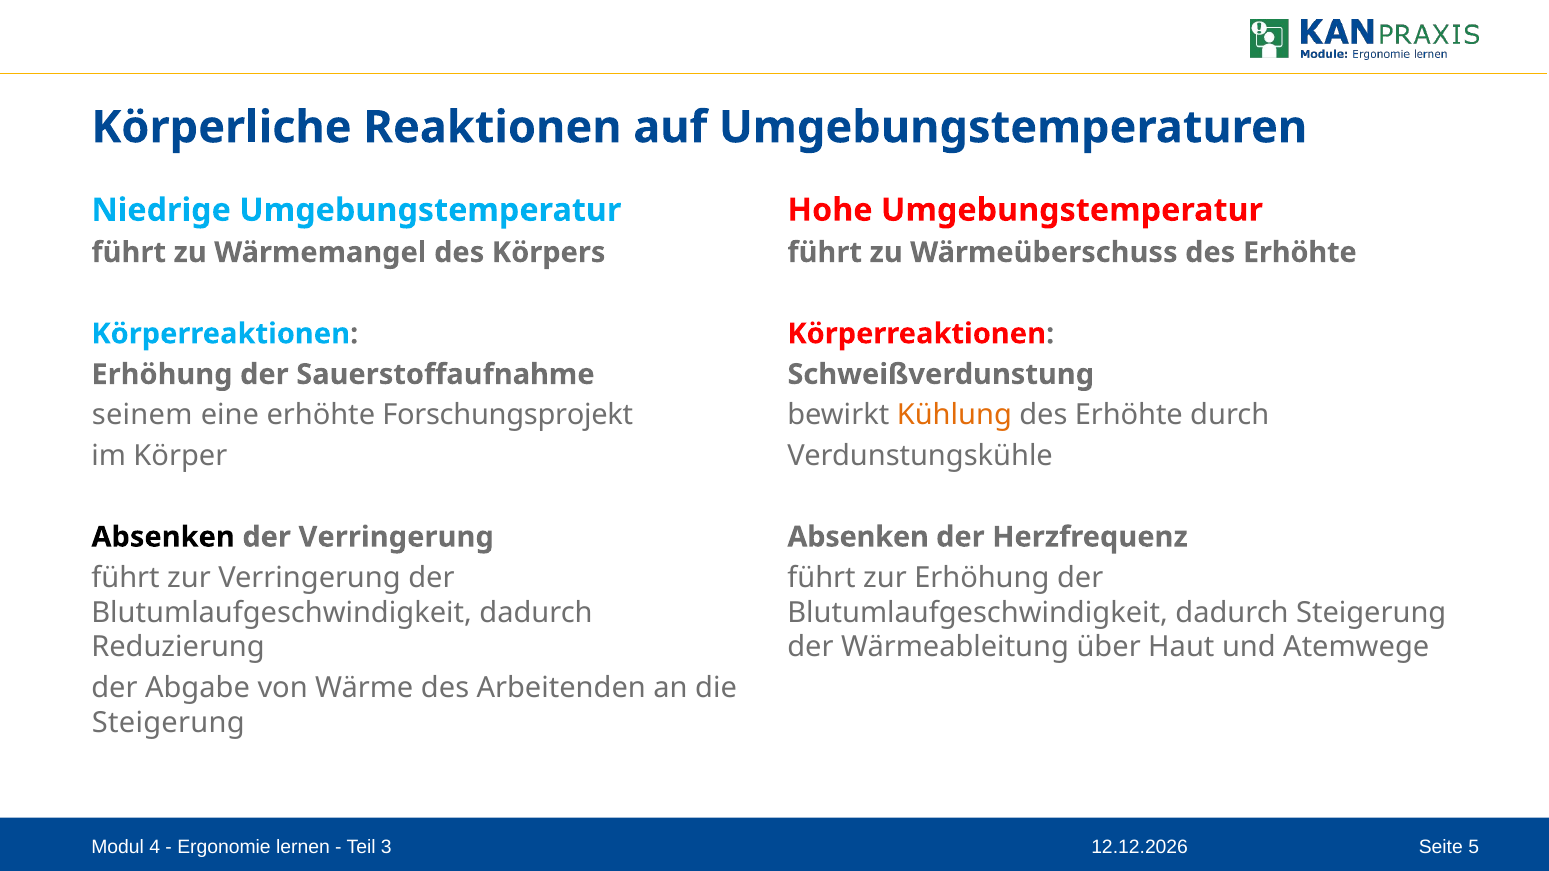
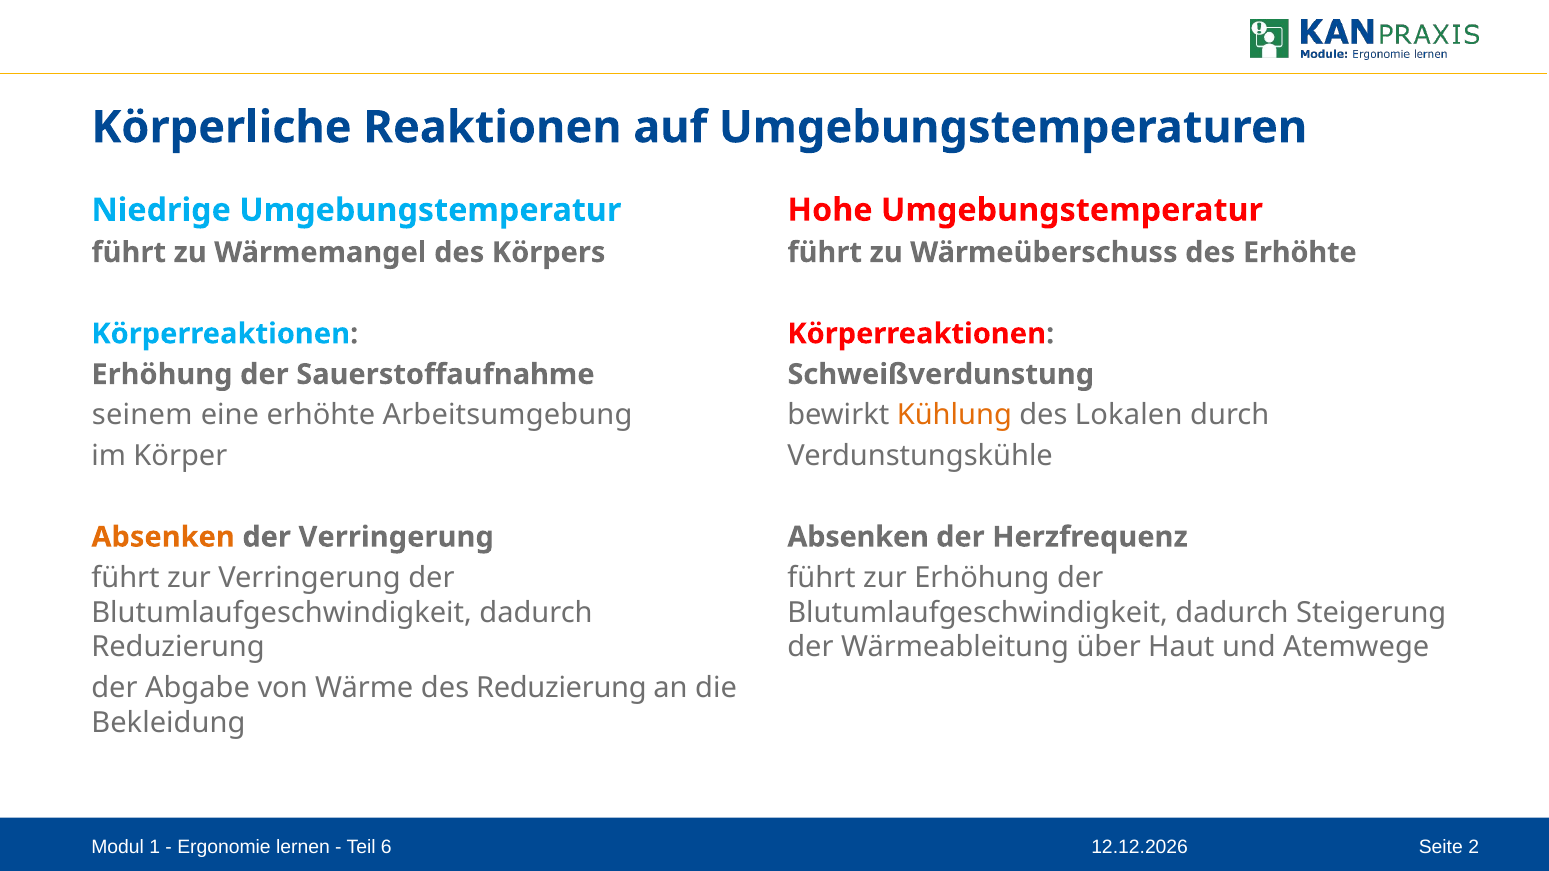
Forschungsprojekt: Forschungsprojekt -> Arbeitsumgebung (508, 415)
Erhöhte: Erhöhte -> Lokalen (1129, 415)
Absenken colour: black -> orange (163, 537)
des Arbeitenden: Arbeitenden -> Reduzierung (561, 688)
Steigerung: Steigerung -> Bekleidung (168, 723)
4: 4 -> 1 (155, 848)
3: 3 -> 6 (386, 848)
5: 5 -> 2 (1474, 848)
